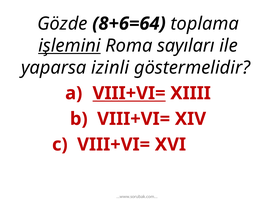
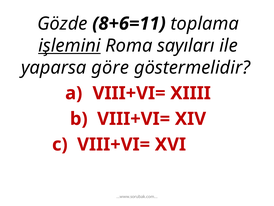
8+6=64: 8+6=64 -> 8+6=11 (129, 24)
izinli: izinli -> göre (110, 67)
VIII+VI= underline: present -> none (129, 93)
